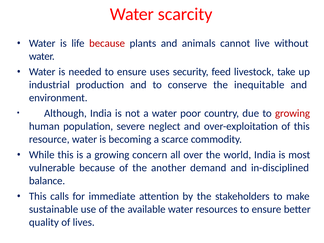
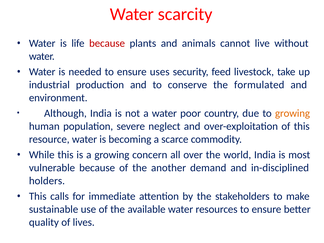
inequitable: inequitable -> formulated (259, 85)
growing colour: red -> orange (292, 113)
balance: balance -> holders (47, 181)
